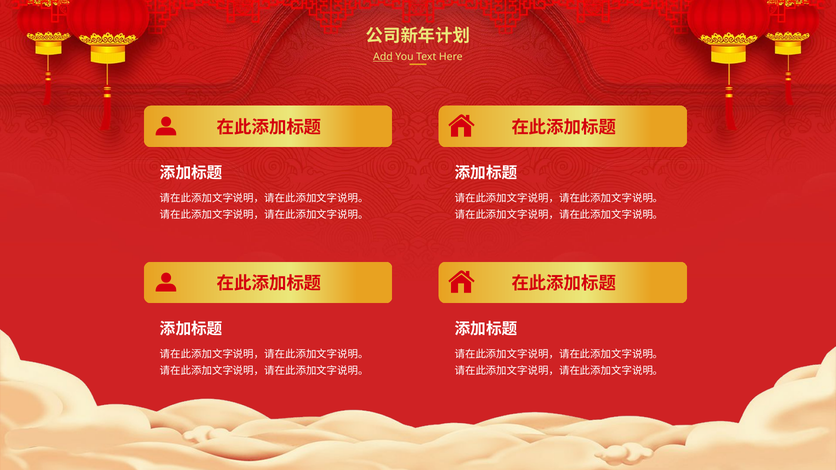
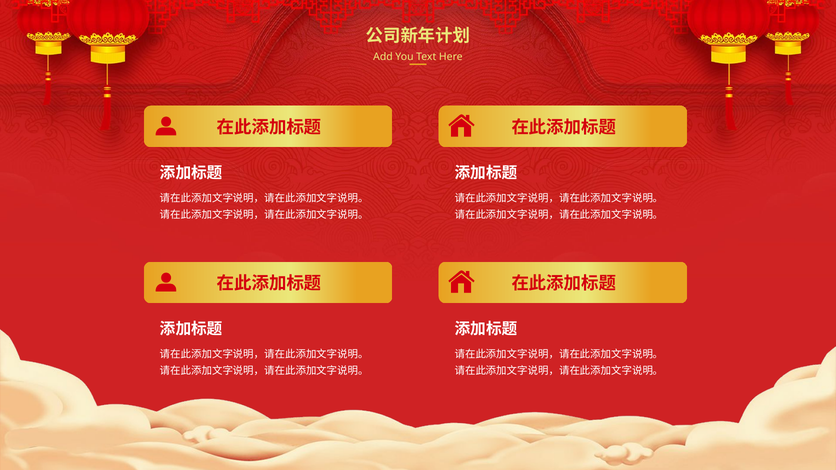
Add underline: present -> none (383, 57)
